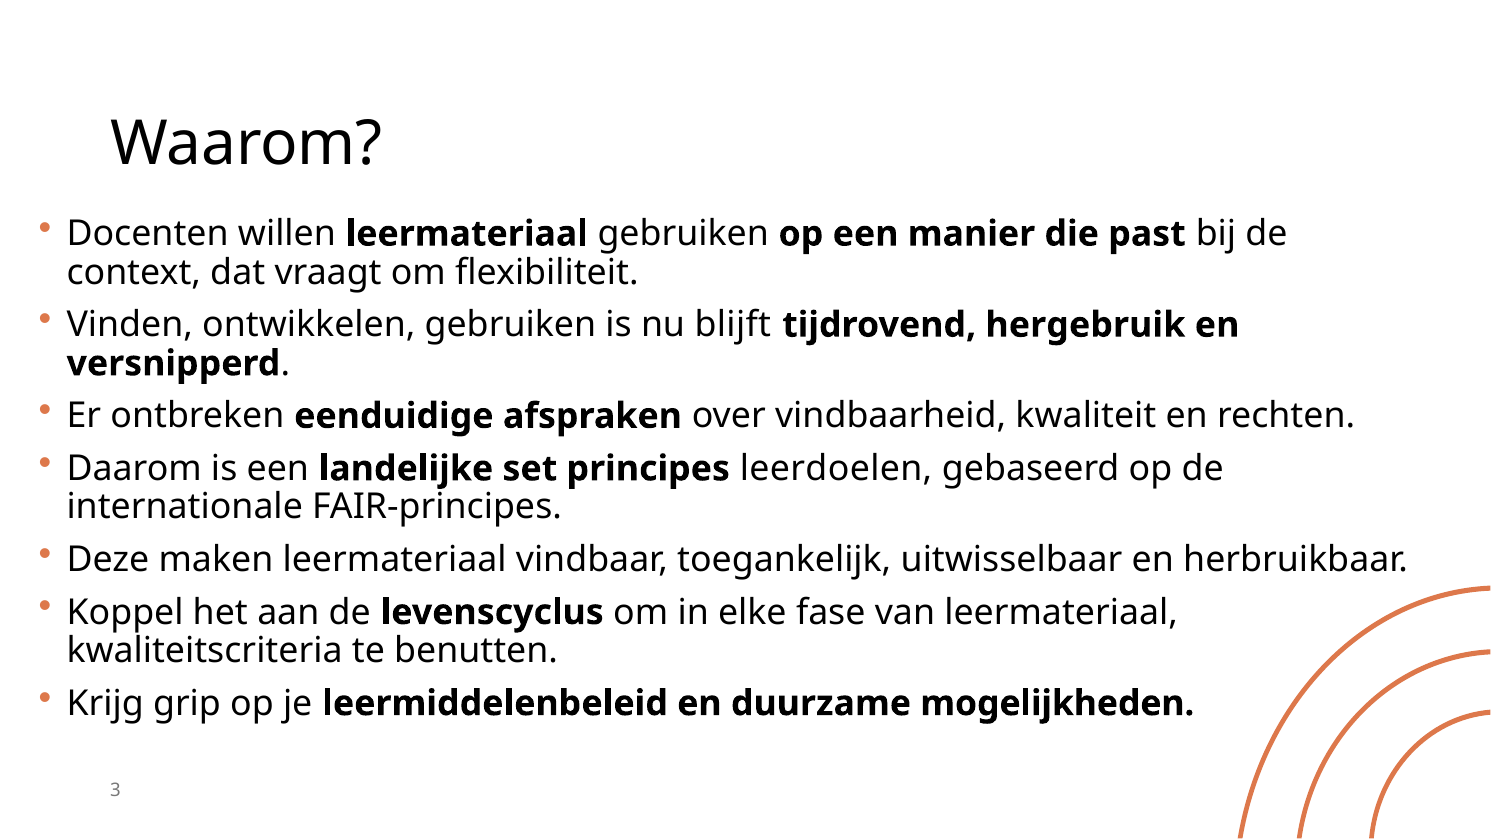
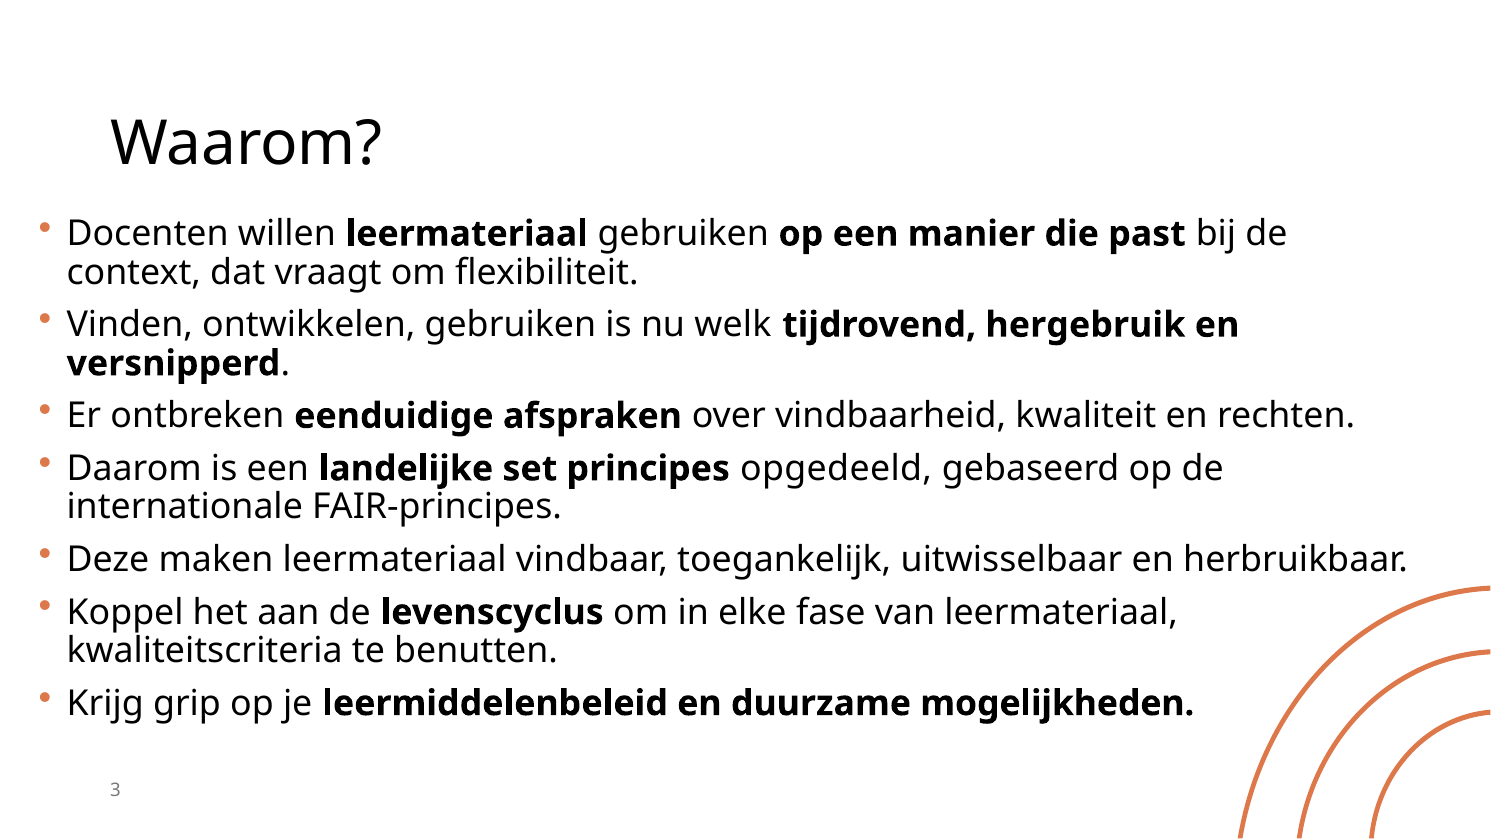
blijft: blijft -> welk (733, 325)
leerdoelen: leerdoelen -> opgedeeld (836, 468)
